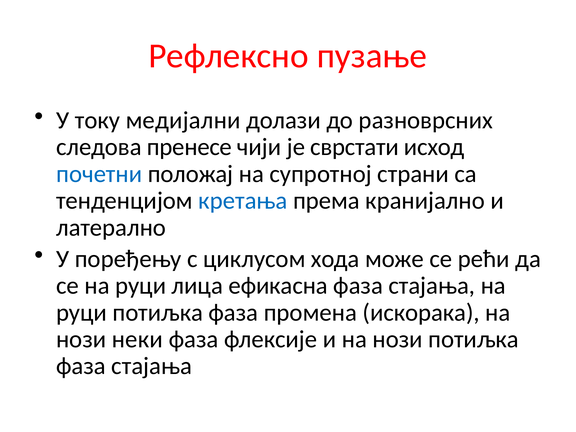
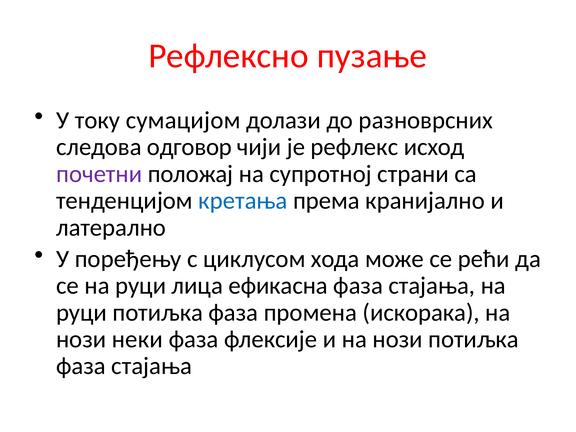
медијални: медијални -> сумацијом (183, 120)
пренесе: пренесе -> одговор (189, 147)
сврстати: сврстати -> рефлекс (354, 147)
почетни colour: blue -> purple (99, 174)
